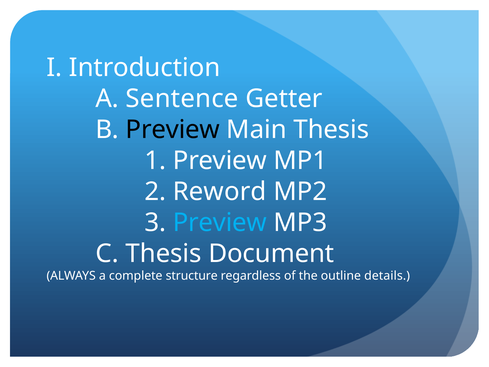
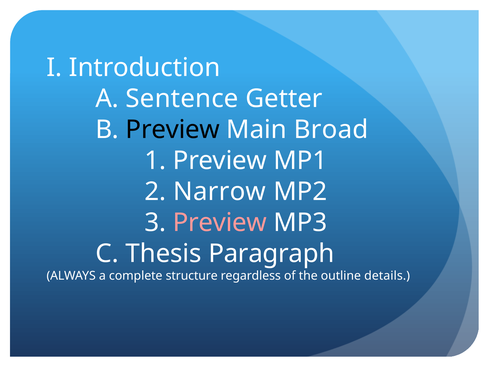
Main Thesis: Thesis -> Broad (331, 130)
Reword: Reword -> Narrow (220, 192)
Preview colour: light blue -> pink (220, 223)
Document: Document -> Paragraph (271, 254)
